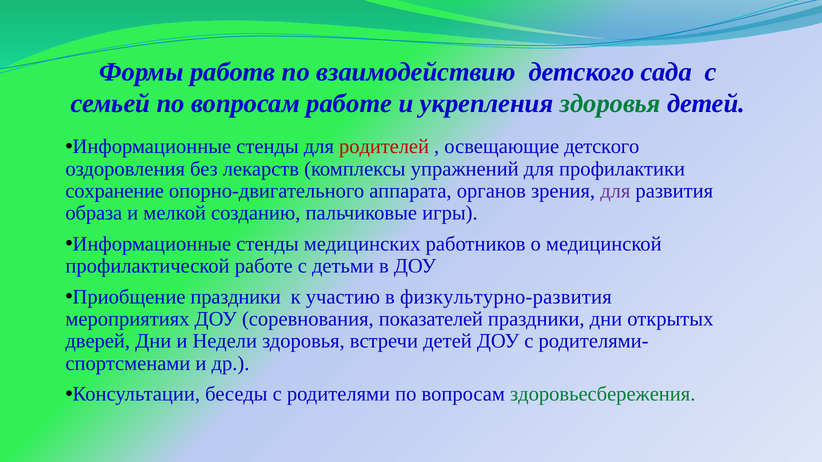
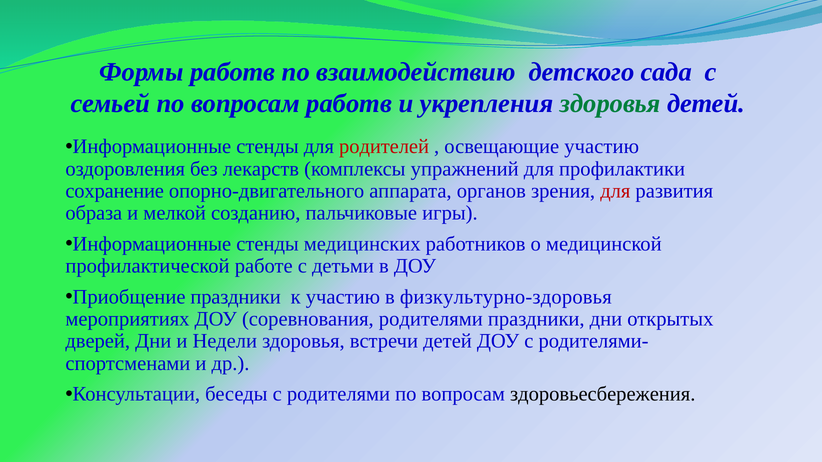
вопросам работе: работе -> работв (349, 104)
освещающие детского: детского -> участию (602, 147)
для colour: purple -> red (615, 191)
физкультурно-развития: физкультурно-развития -> физкультурно-здоровья (506, 297)
соревнования показателей: показателей -> родителями (431, 319)
здоровьесбережения colour: green -> black (603, 394)
